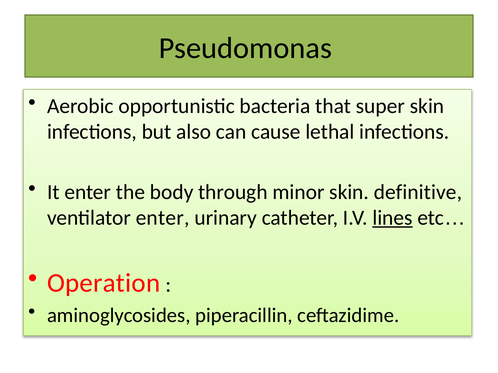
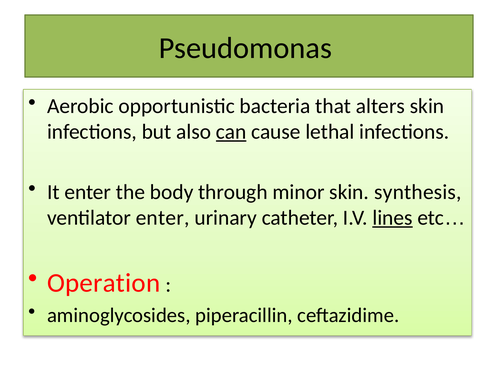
super: super -> alters (380, 106)
can underline: none -> present (231, 132)
definitive: definitive -> synthesis (418, 192)
